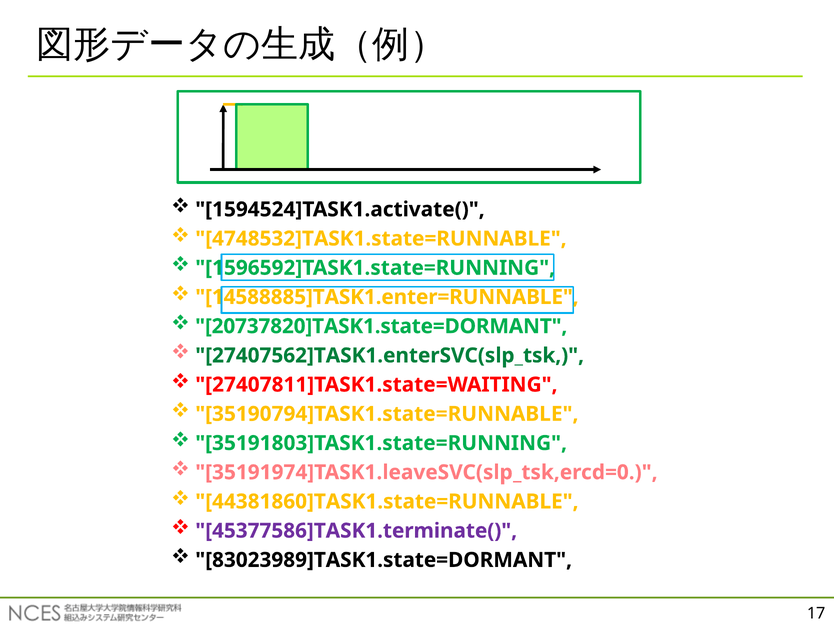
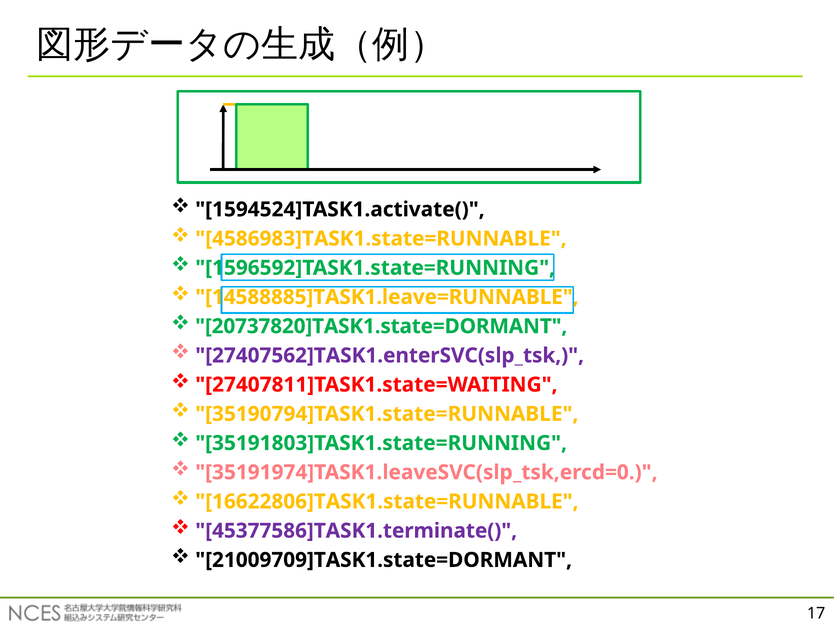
4748532]TASK1.state=RUNNABLE: 4748532]TASK1.state=RUNNABLE -> 4586983]TASK1.state=RUNNABLE (381, 238)
14588885]TASK1.enter=RUNNABLE: 14588885]TASK1.enter=RUNNABLE -> 14588885]TASK1.leave=RUNNABLE (387, 297)
27407562]TASK1.enterSVC(slp_tsk colour: green -> purple (390, 355)
44381860]TASK1.state=RUNNABLE: 44381860]TASK1.state=RUNNABLE -> 16622806]TASK1.state=RUNNABLE (387, 501)
83023989]TASK1.state=DORMANT: 83023989]TASK1.state=DORMANT -> 21009709]TASK1.state=DORMANT (384, 560)
